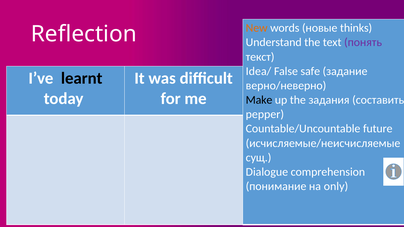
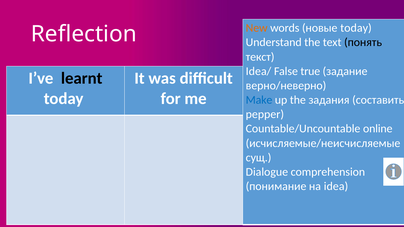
новые thinks: thinks -> today (356, 28)
понять colour: purple -> black (363, 42)
safe: safe -> true (310, 71)
Make colour: black -> blue (259, 100)
future: future -> online (378, 129)
only: only -> idea (336, 186)
